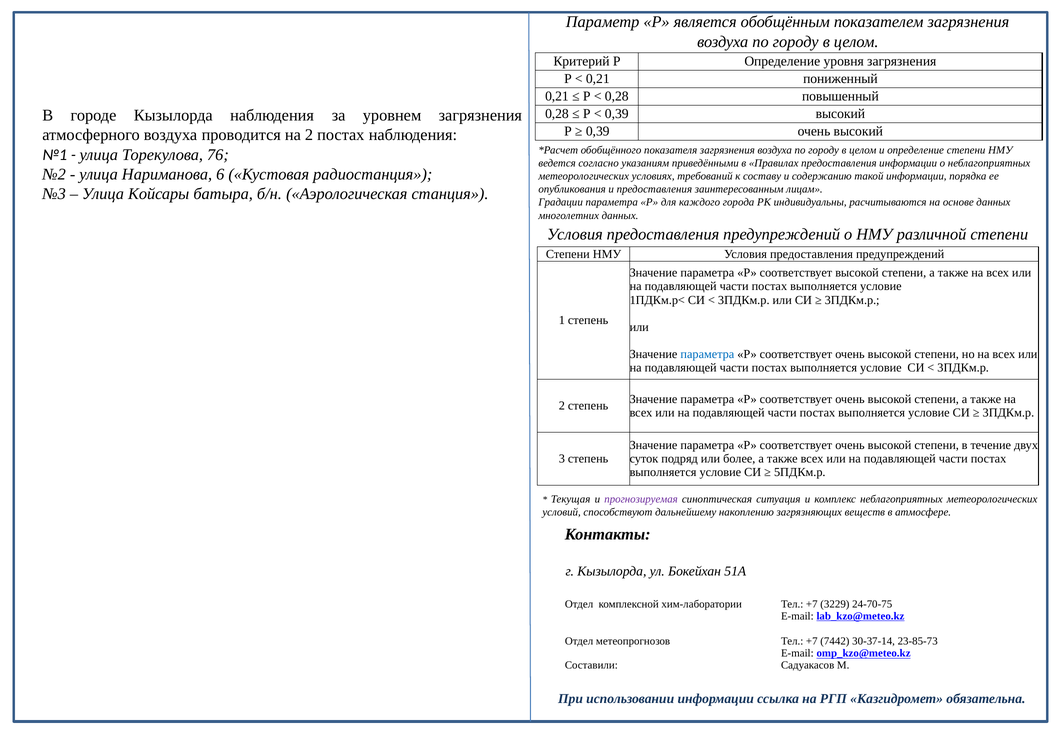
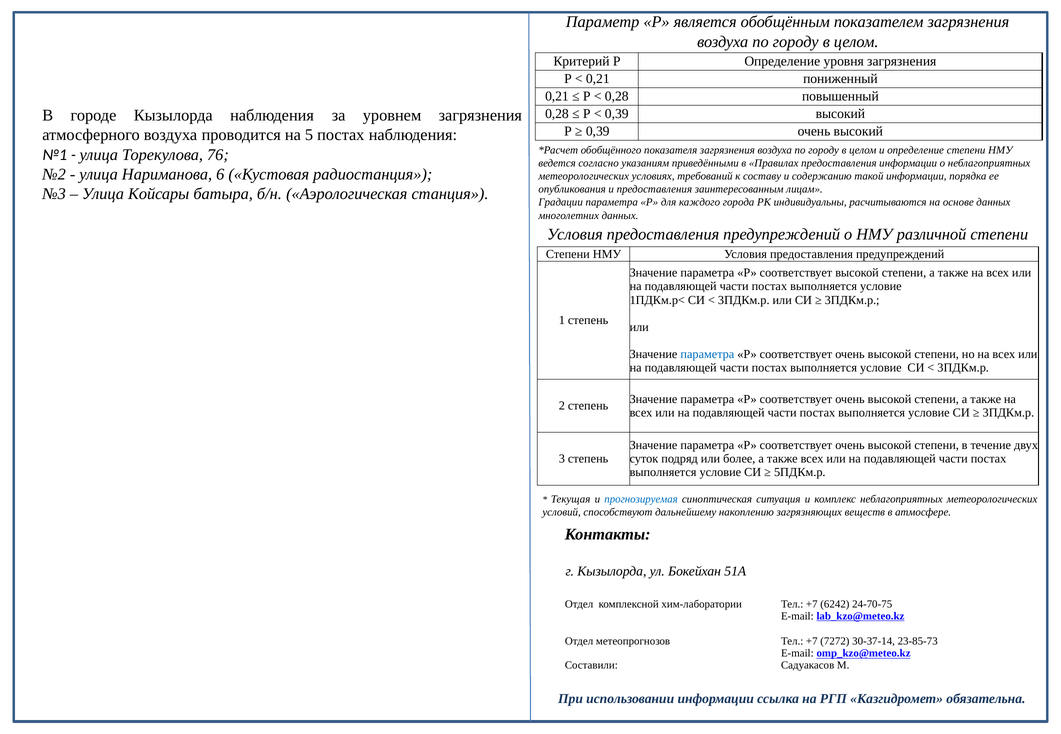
на 2: 2 -> 5 (309, 135)
прогнозируемая colour: purple -> blue (641, 500)
3229: 3229 -> 6242 (835, 604)
7442: 7442 -> 7272 (835, 642)
